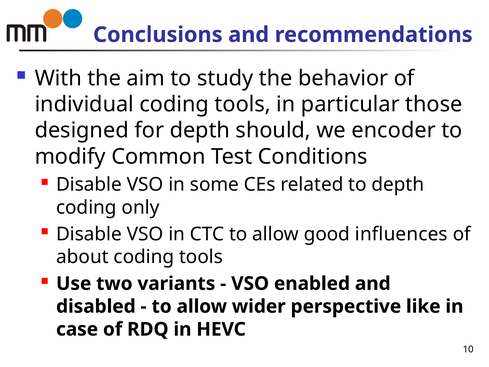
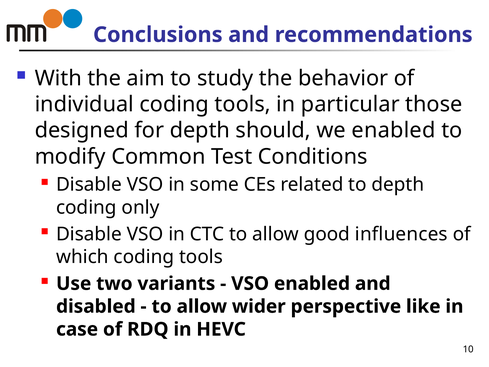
we encoder: encoder -> enabled (394, 130)
about: about -> which (82, 257)
